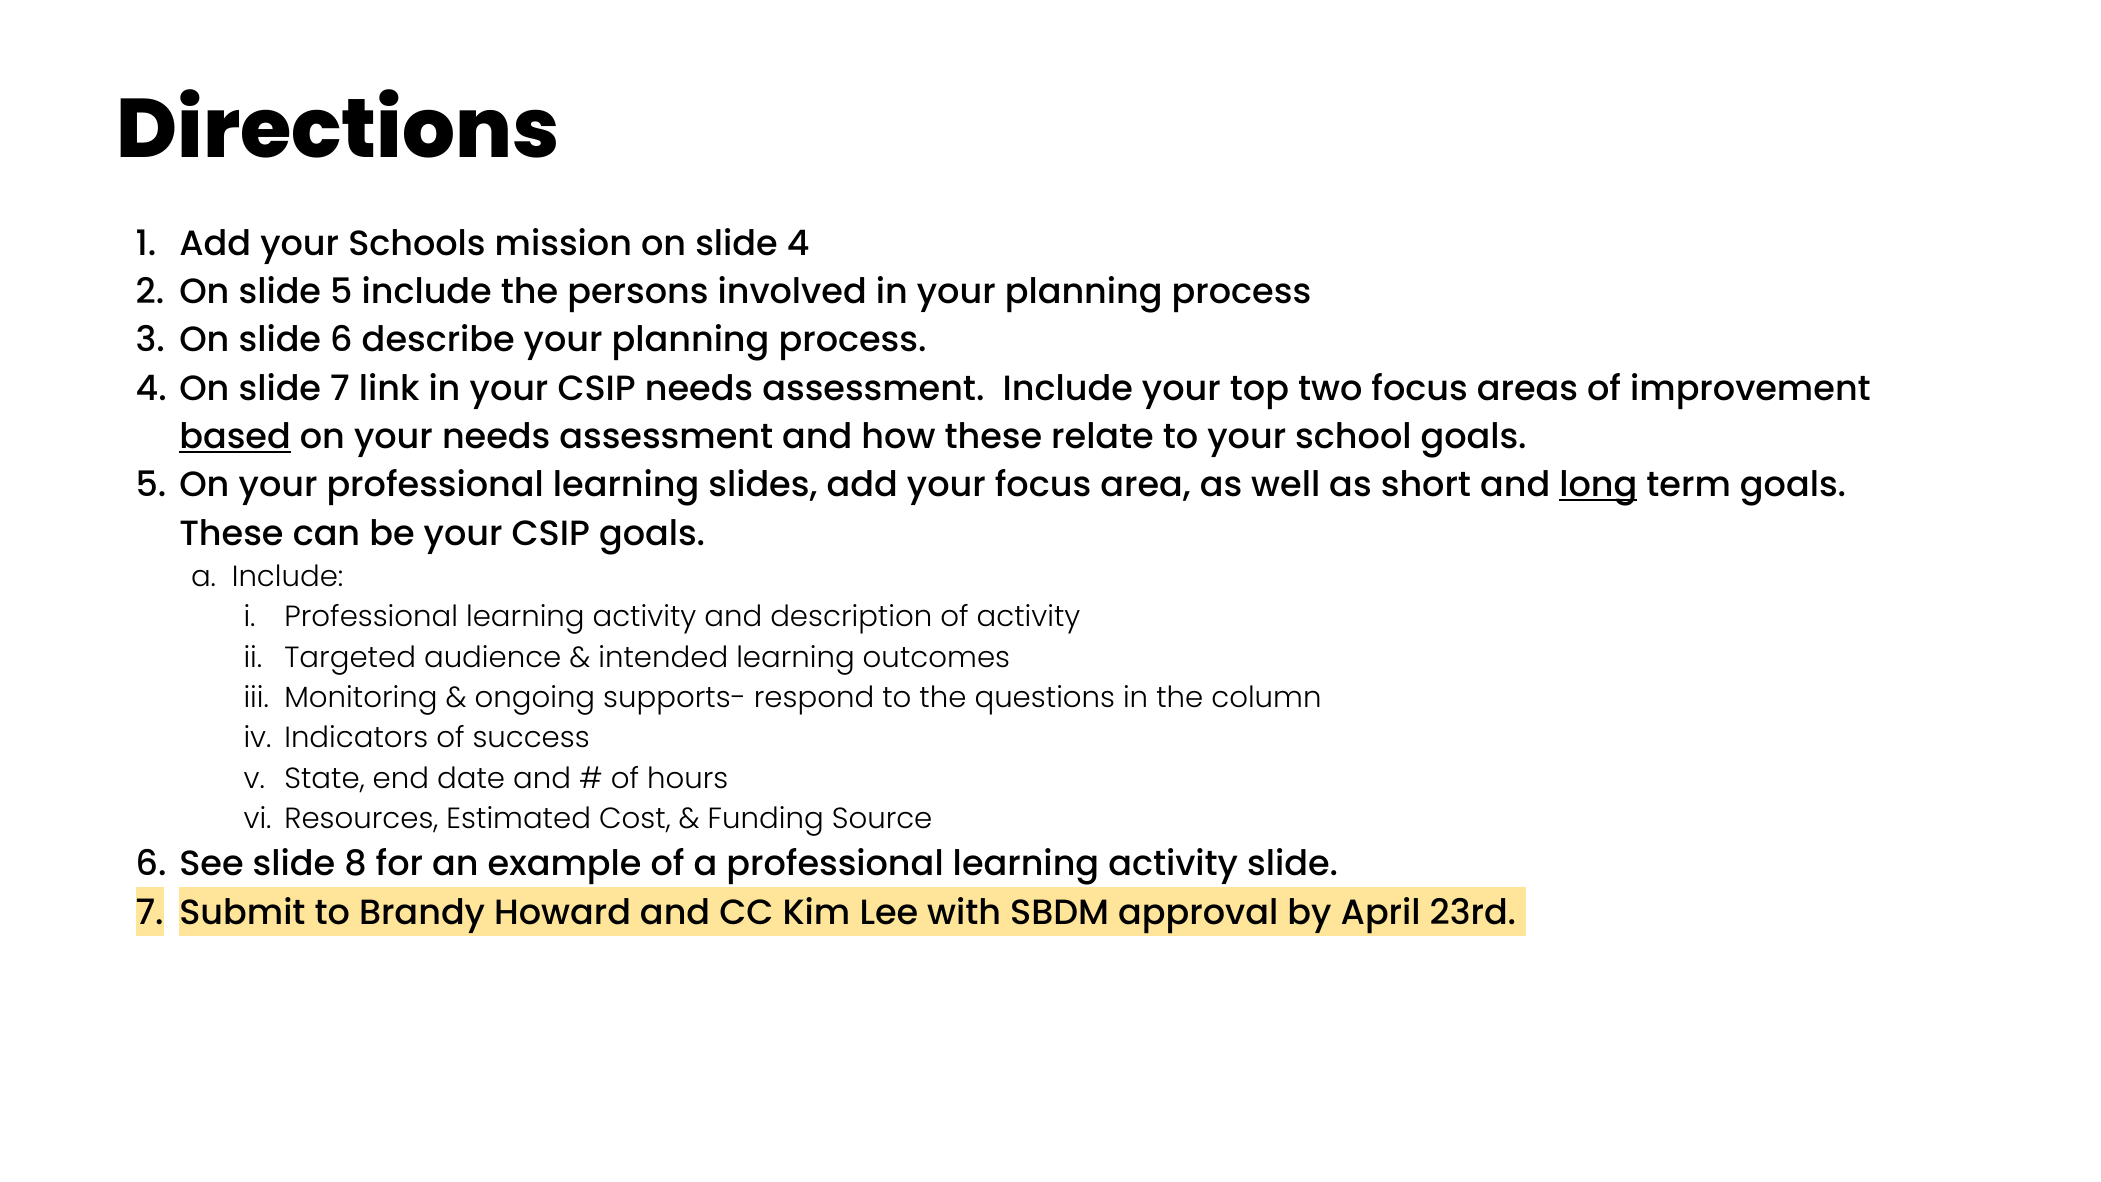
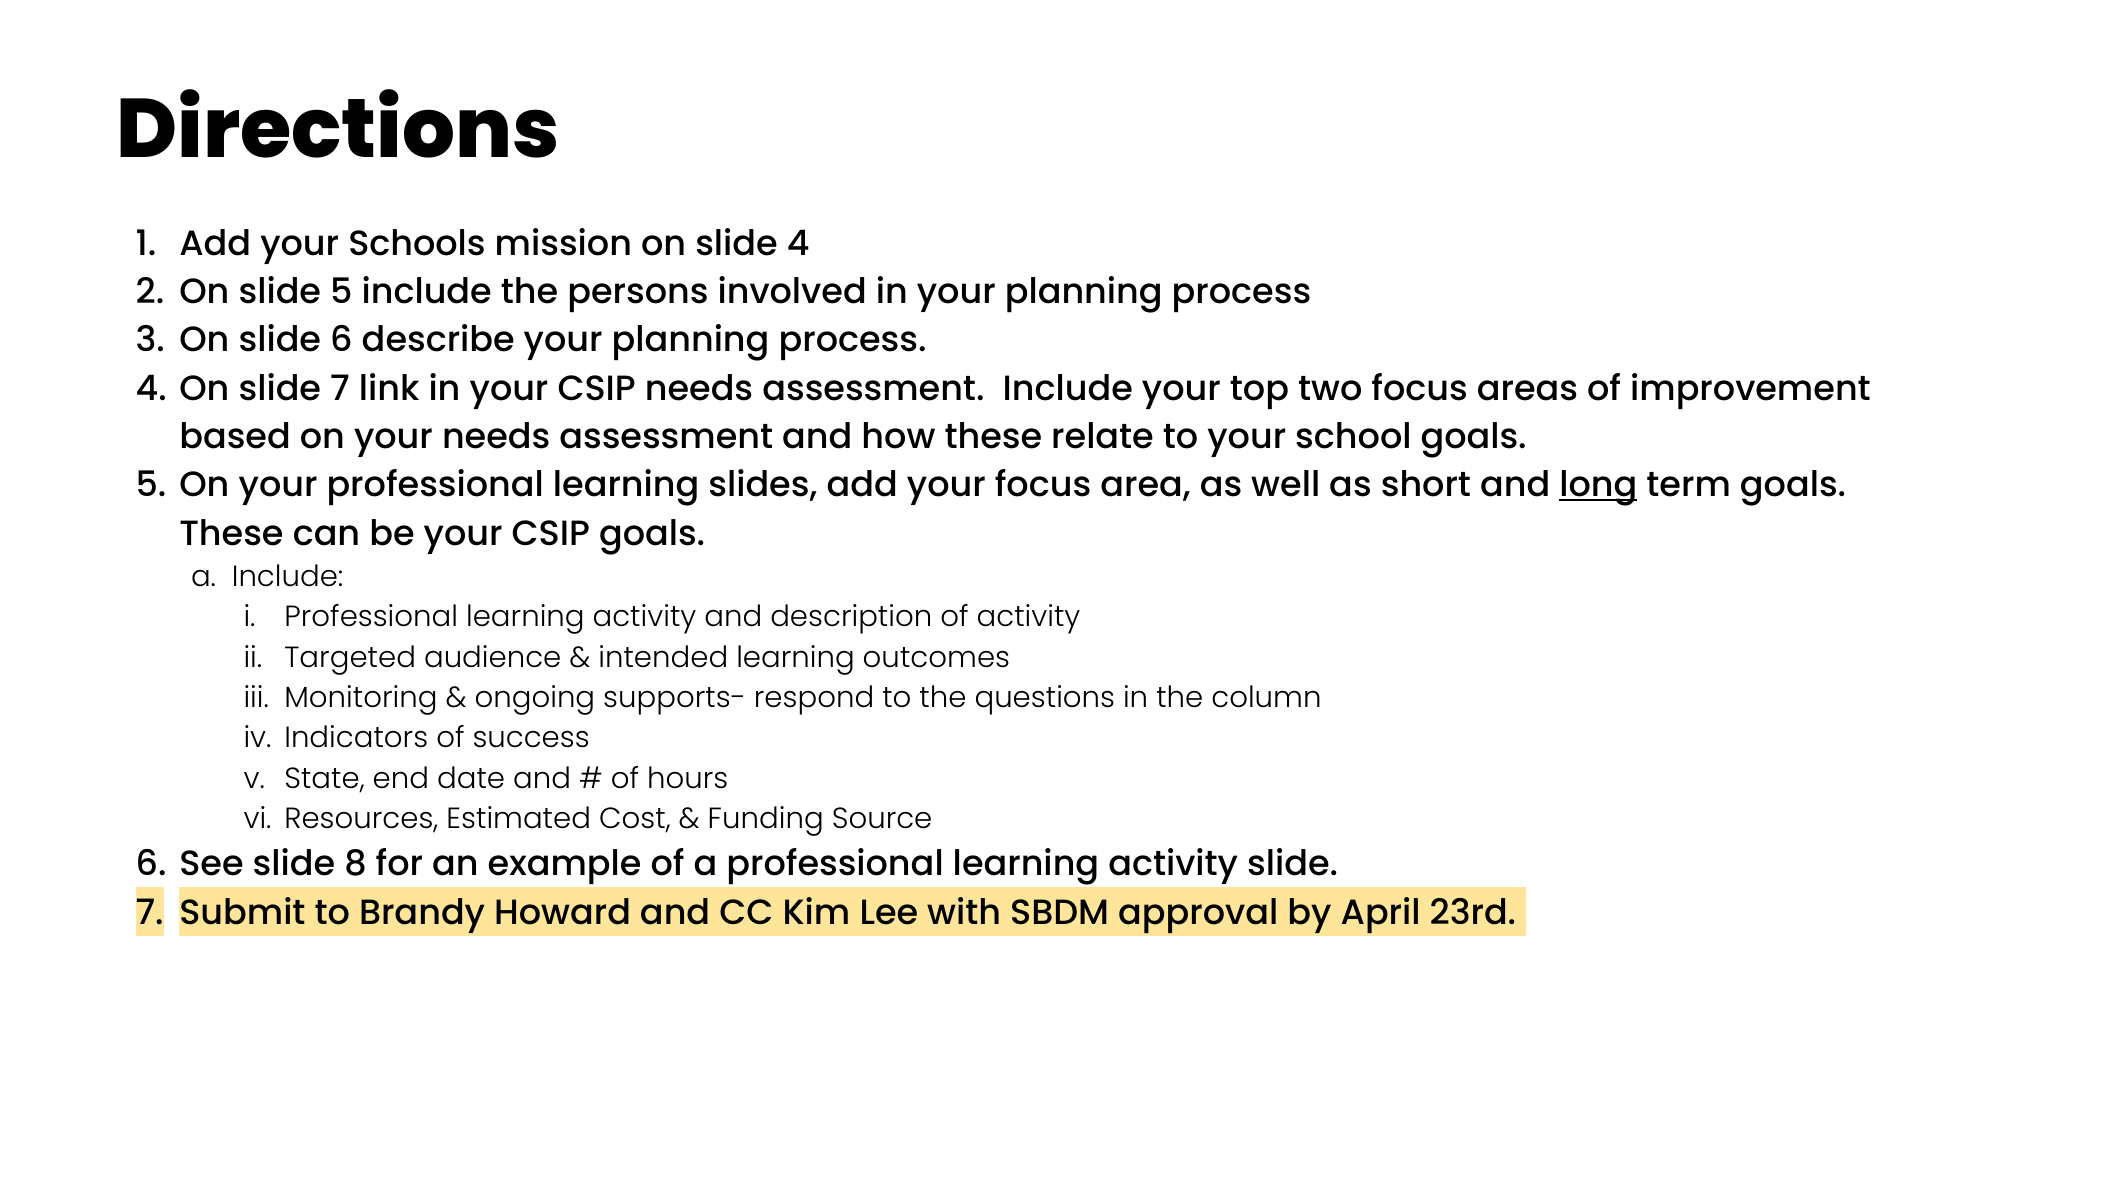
based underline: present -> none (235, 437)
